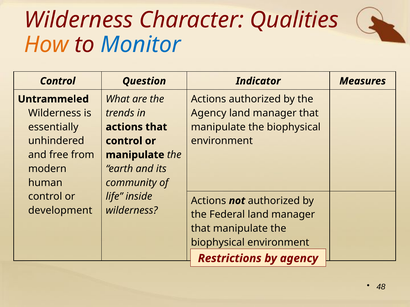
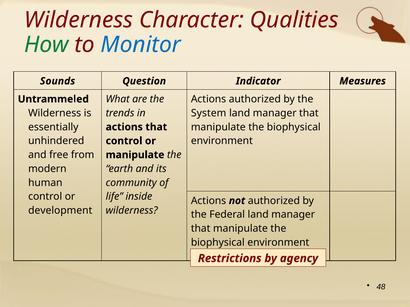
How colour: orange -> green (46, 45)
Control: Control -> Sounds (58, 81)
Agency: Agency -> System (209, 113)
